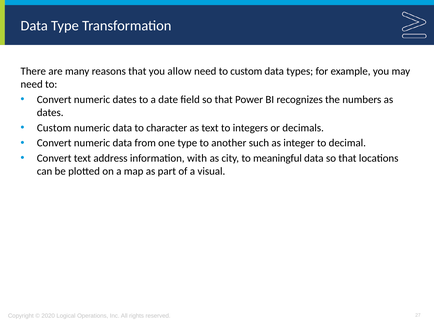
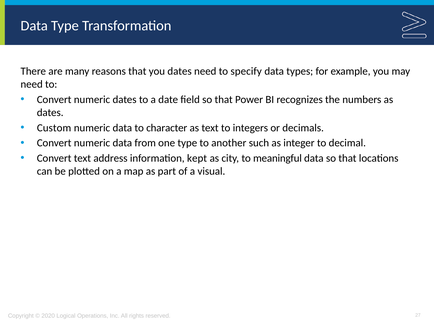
you allow: allow -> dates (180, 71)
to custom: custom -> specify (246, 71)
with: with -> kept (197, 158)
